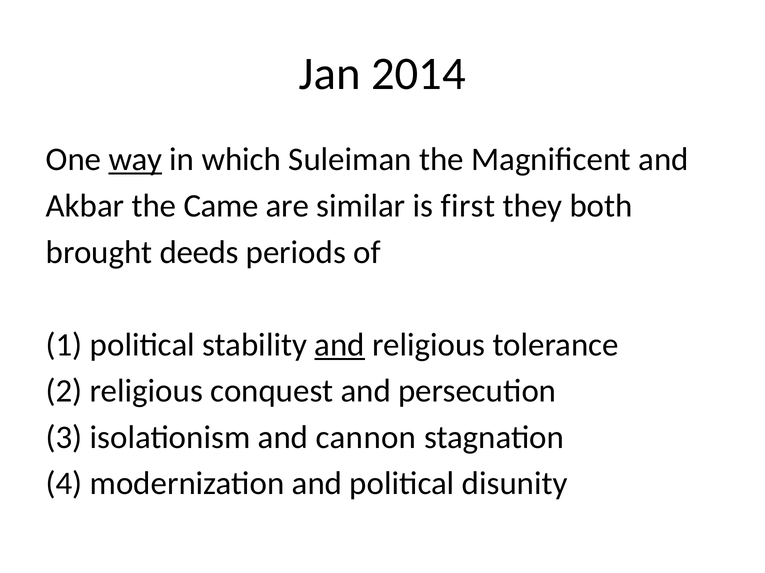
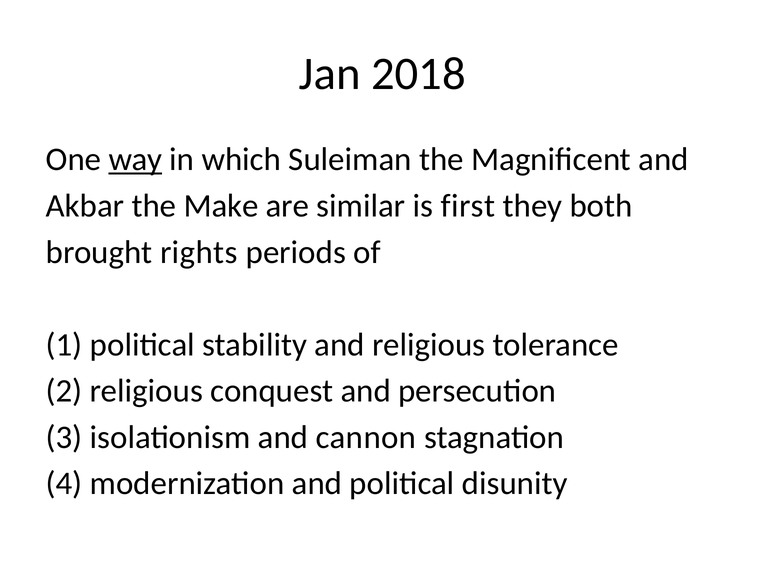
2014: 2014 -> 2018 (418, 74)
Came: Came -> Make (221, 206)
deeds: deeds -> rights (199, 252)
and underline: present -> none (340, 345)
